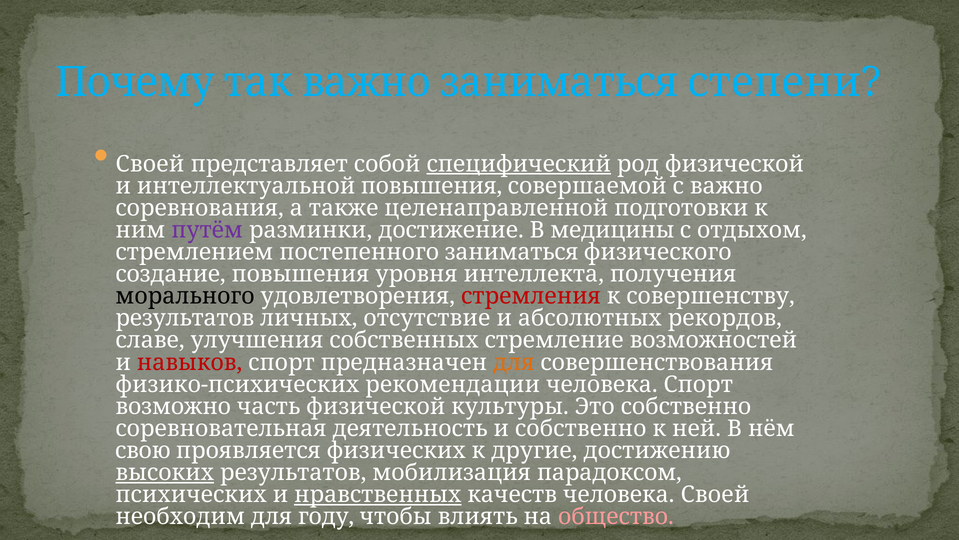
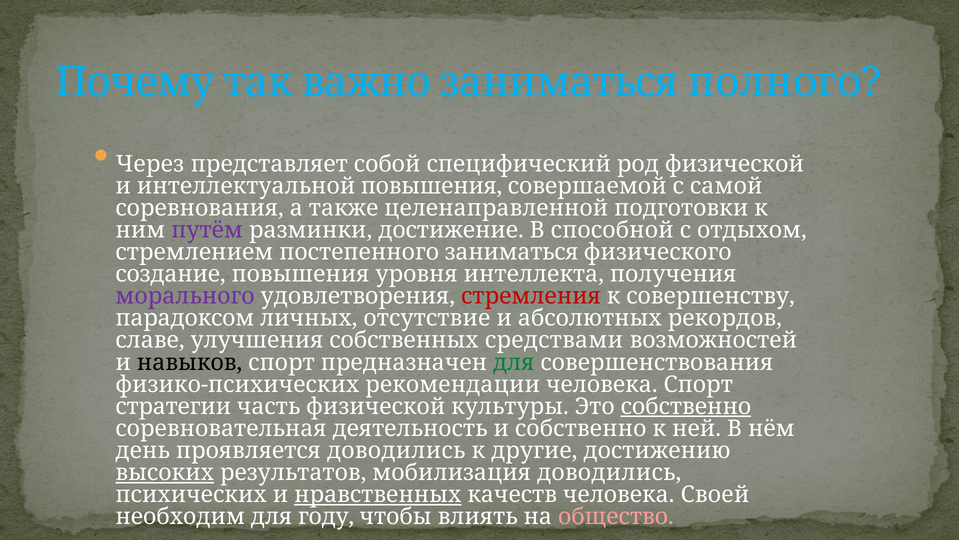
степени: степени -> полного (785, 82)
Своей: Своей -> Через (150, 164)
специфический underline: present -> none (519, 164)
с важно: важно -> самой (726, 186)
медицины: медицины -> способной (612, 230)
морального colour: black -> purple (185, 296)
результатов: результатов -> парадоксом (185, 318)
стремление: стремление -> средствами (554, 340)
навыков colour: red -> black (190, 362)
для colour: orange -> green (514, 362)
возможно: возможно -> стратегии (173, 406)
собственно underline: none -> present (686, 406)
свою: свою -> день (143, 450)
проявляется физических: физических -> доводились (396, 450)
мобилизация парадоксом: парадоксом -> доводились (609, 472)
